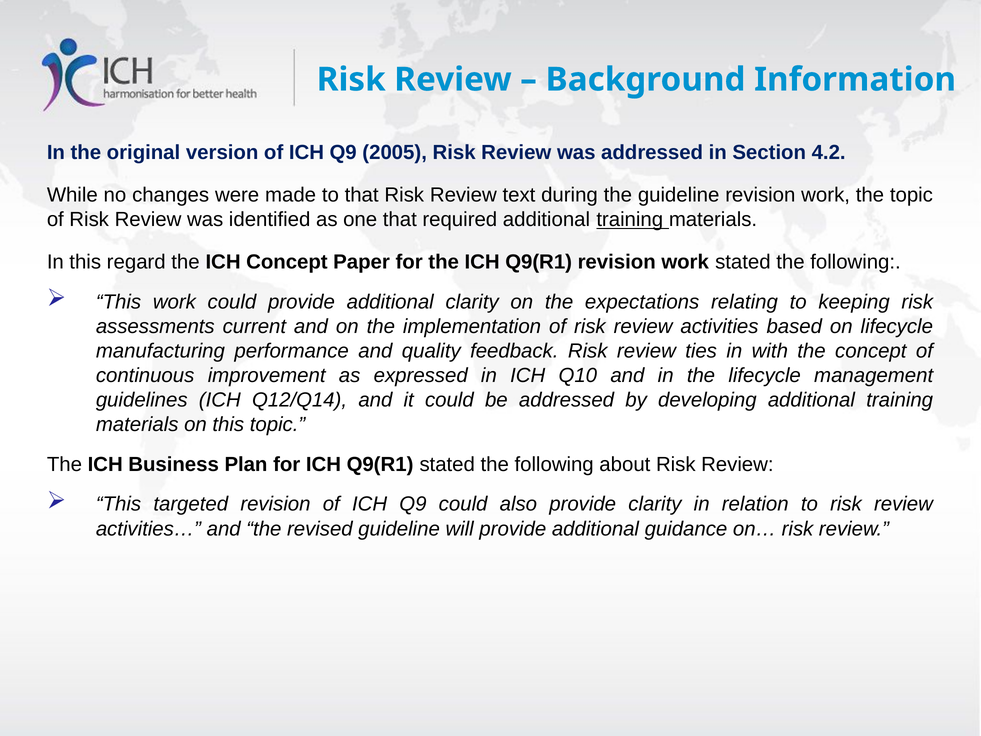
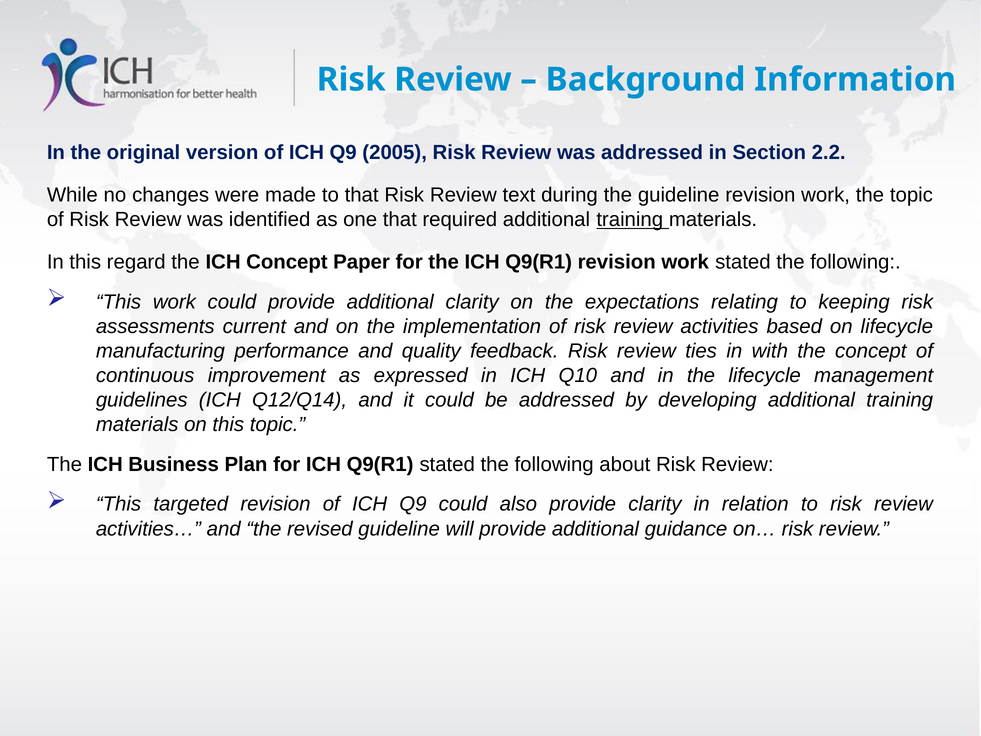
4.2: 4.2 -> 2.2 (829, 153)
